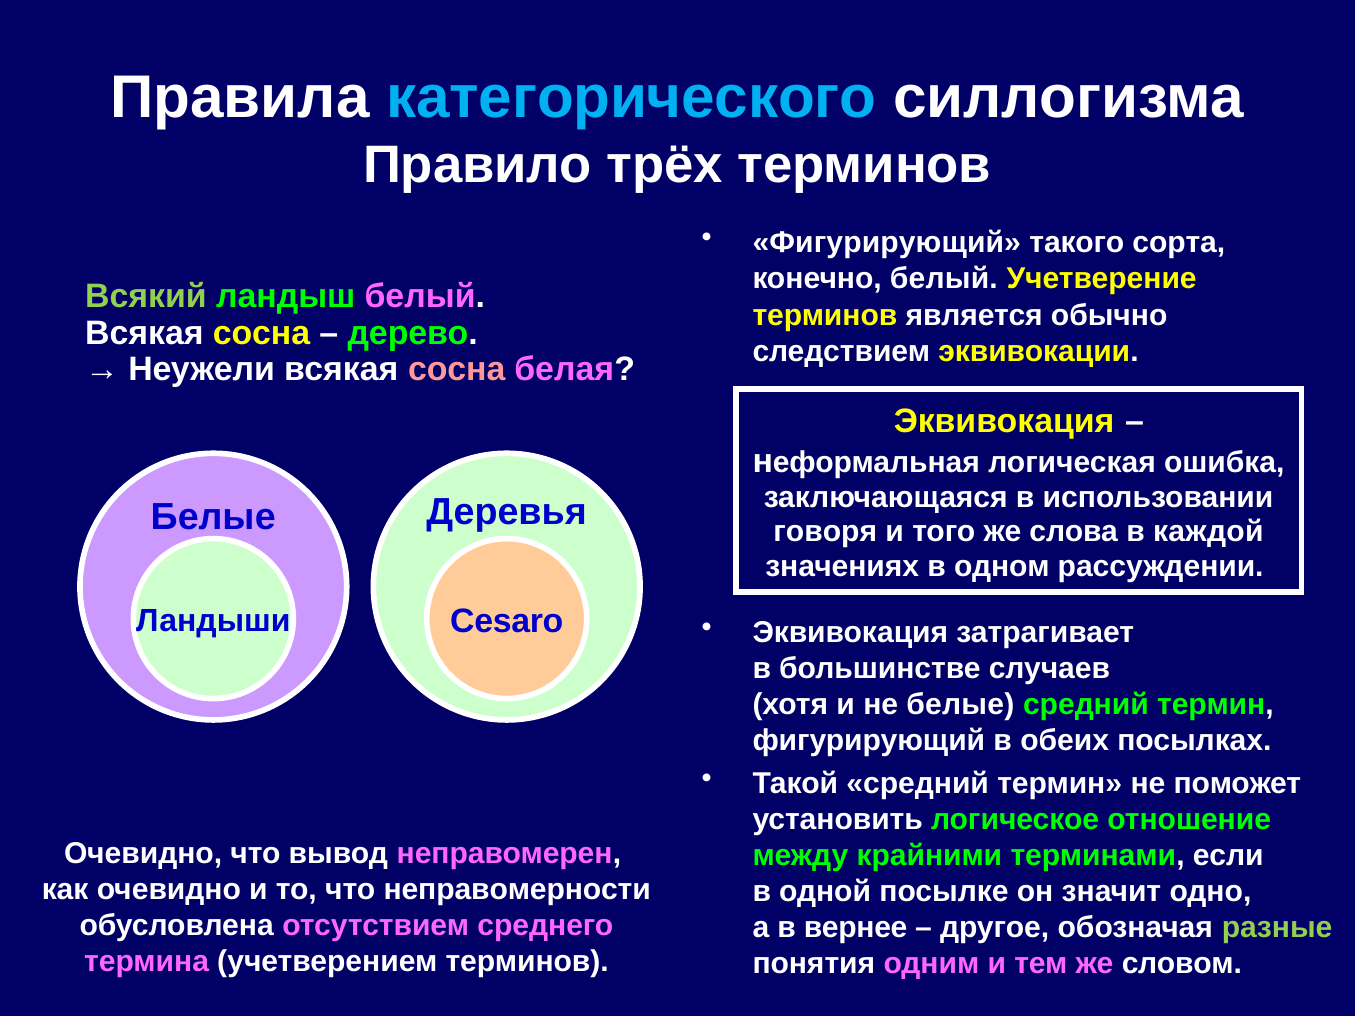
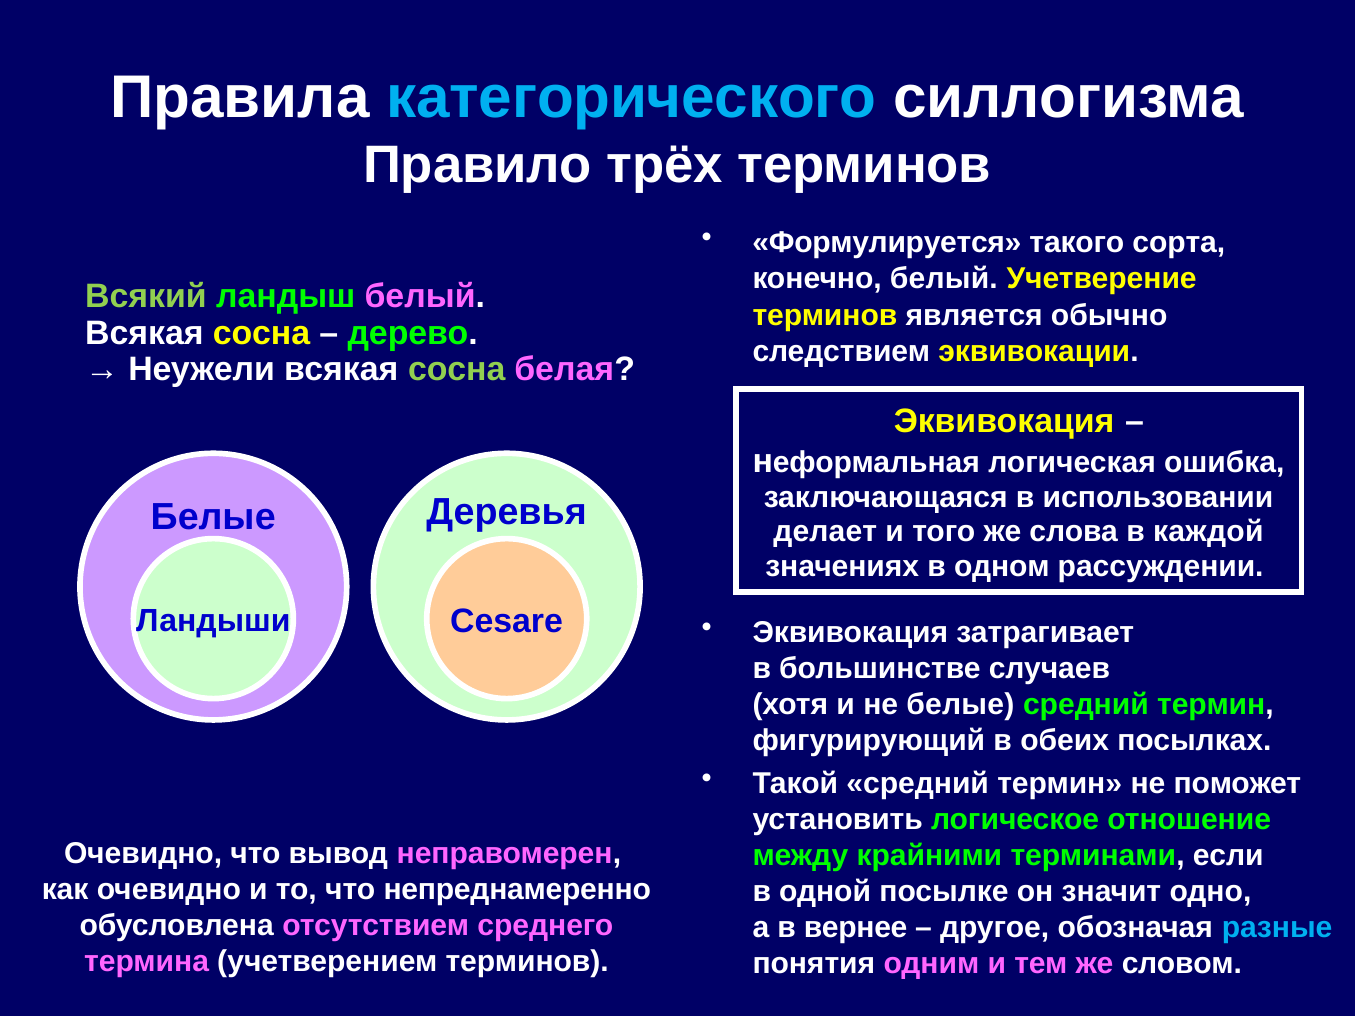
Фигурирующий: Фигурирующий -> Формулируется (887, 243)
сосна colour: pink -> light green (457, 370)
говоря: говоря -> делает (825, 532)
Cesaro: Cesaro -> Cesare (507, 621)
неправомерности: неправомерности -> непреднамеренно (517, 890)
разные colour: light green -> light blue (1277, 928)
